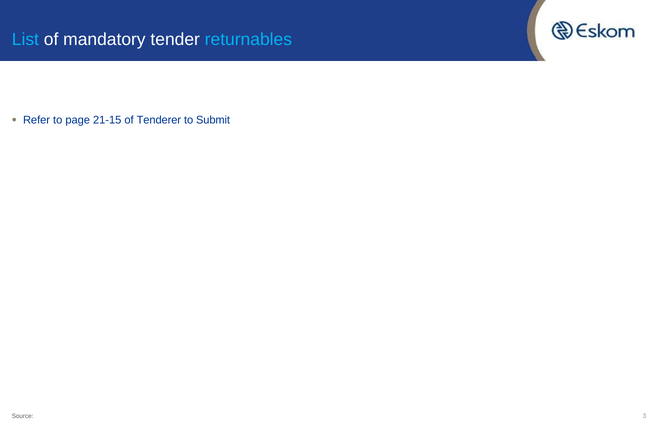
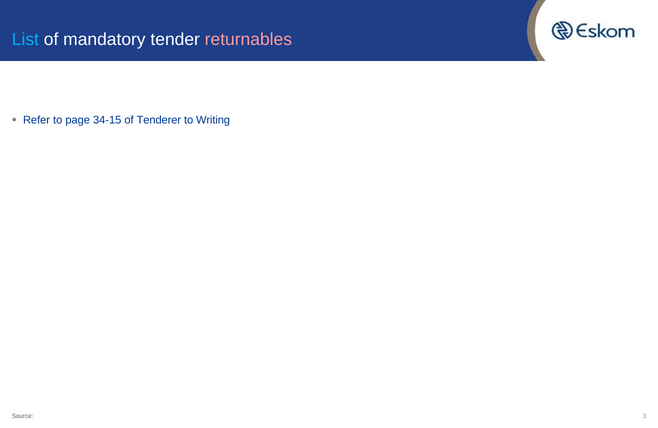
returnables colour: light blue -> pink (248, 40)
21-15: 21-15 -> 34-15 (107, 120)
Submit: Submit -> Writing (213, 120)
